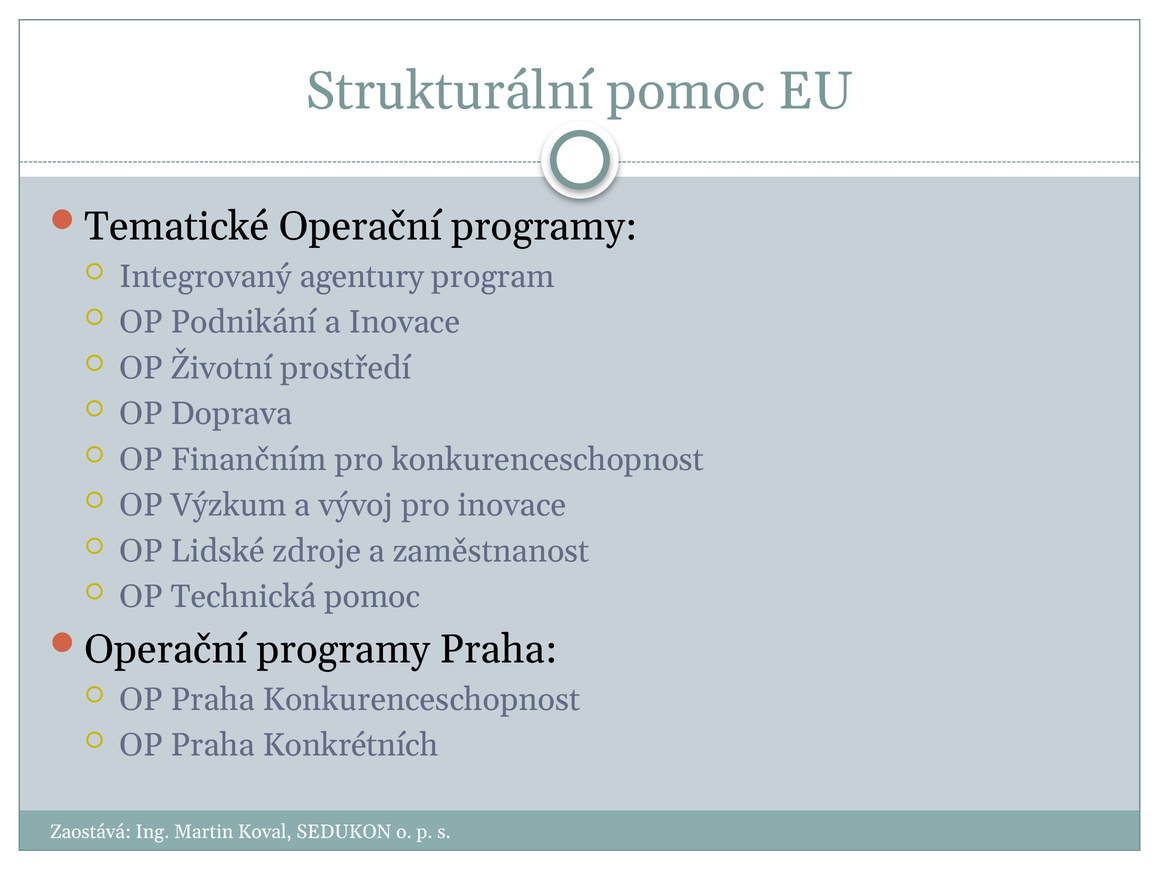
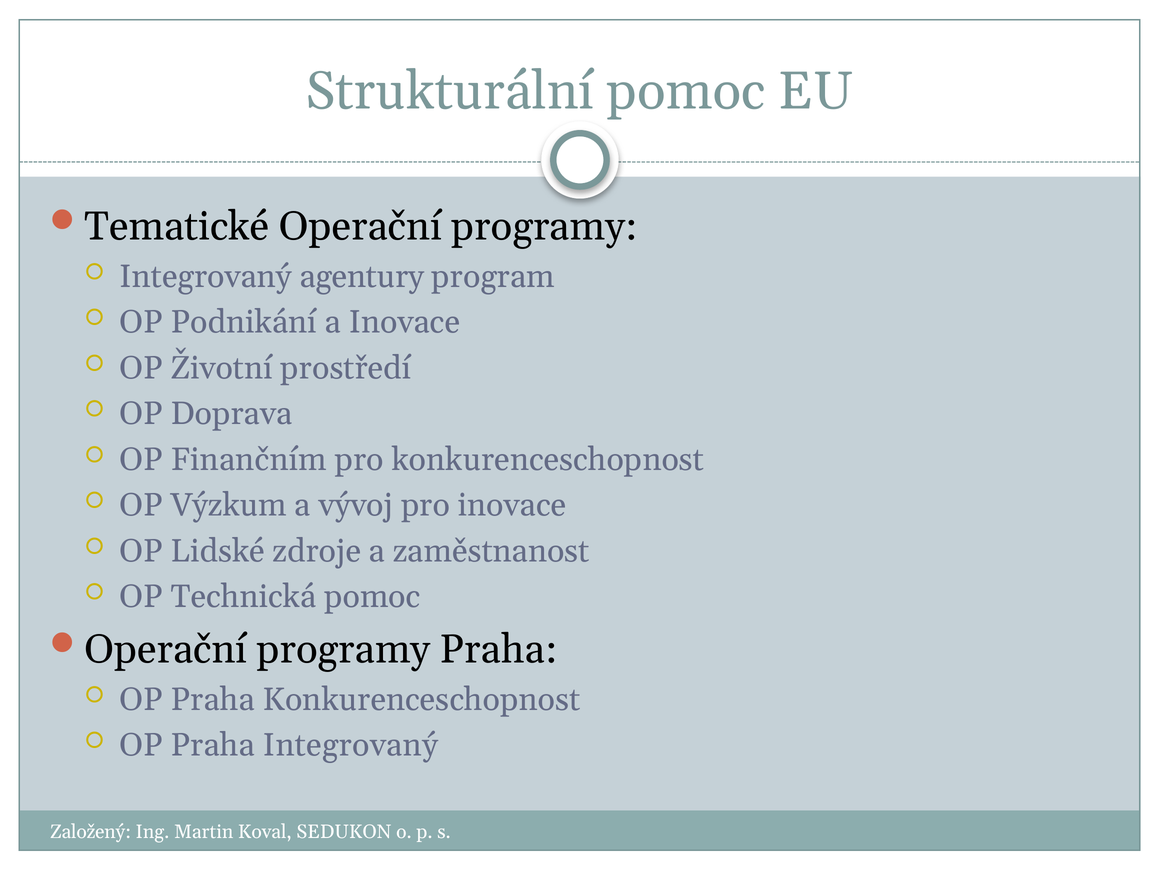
Praha Konkrétních: Konkrétních -> Integrovaný (350, 745)
Zaostává: Zaostává -> Založený (91, 832)
